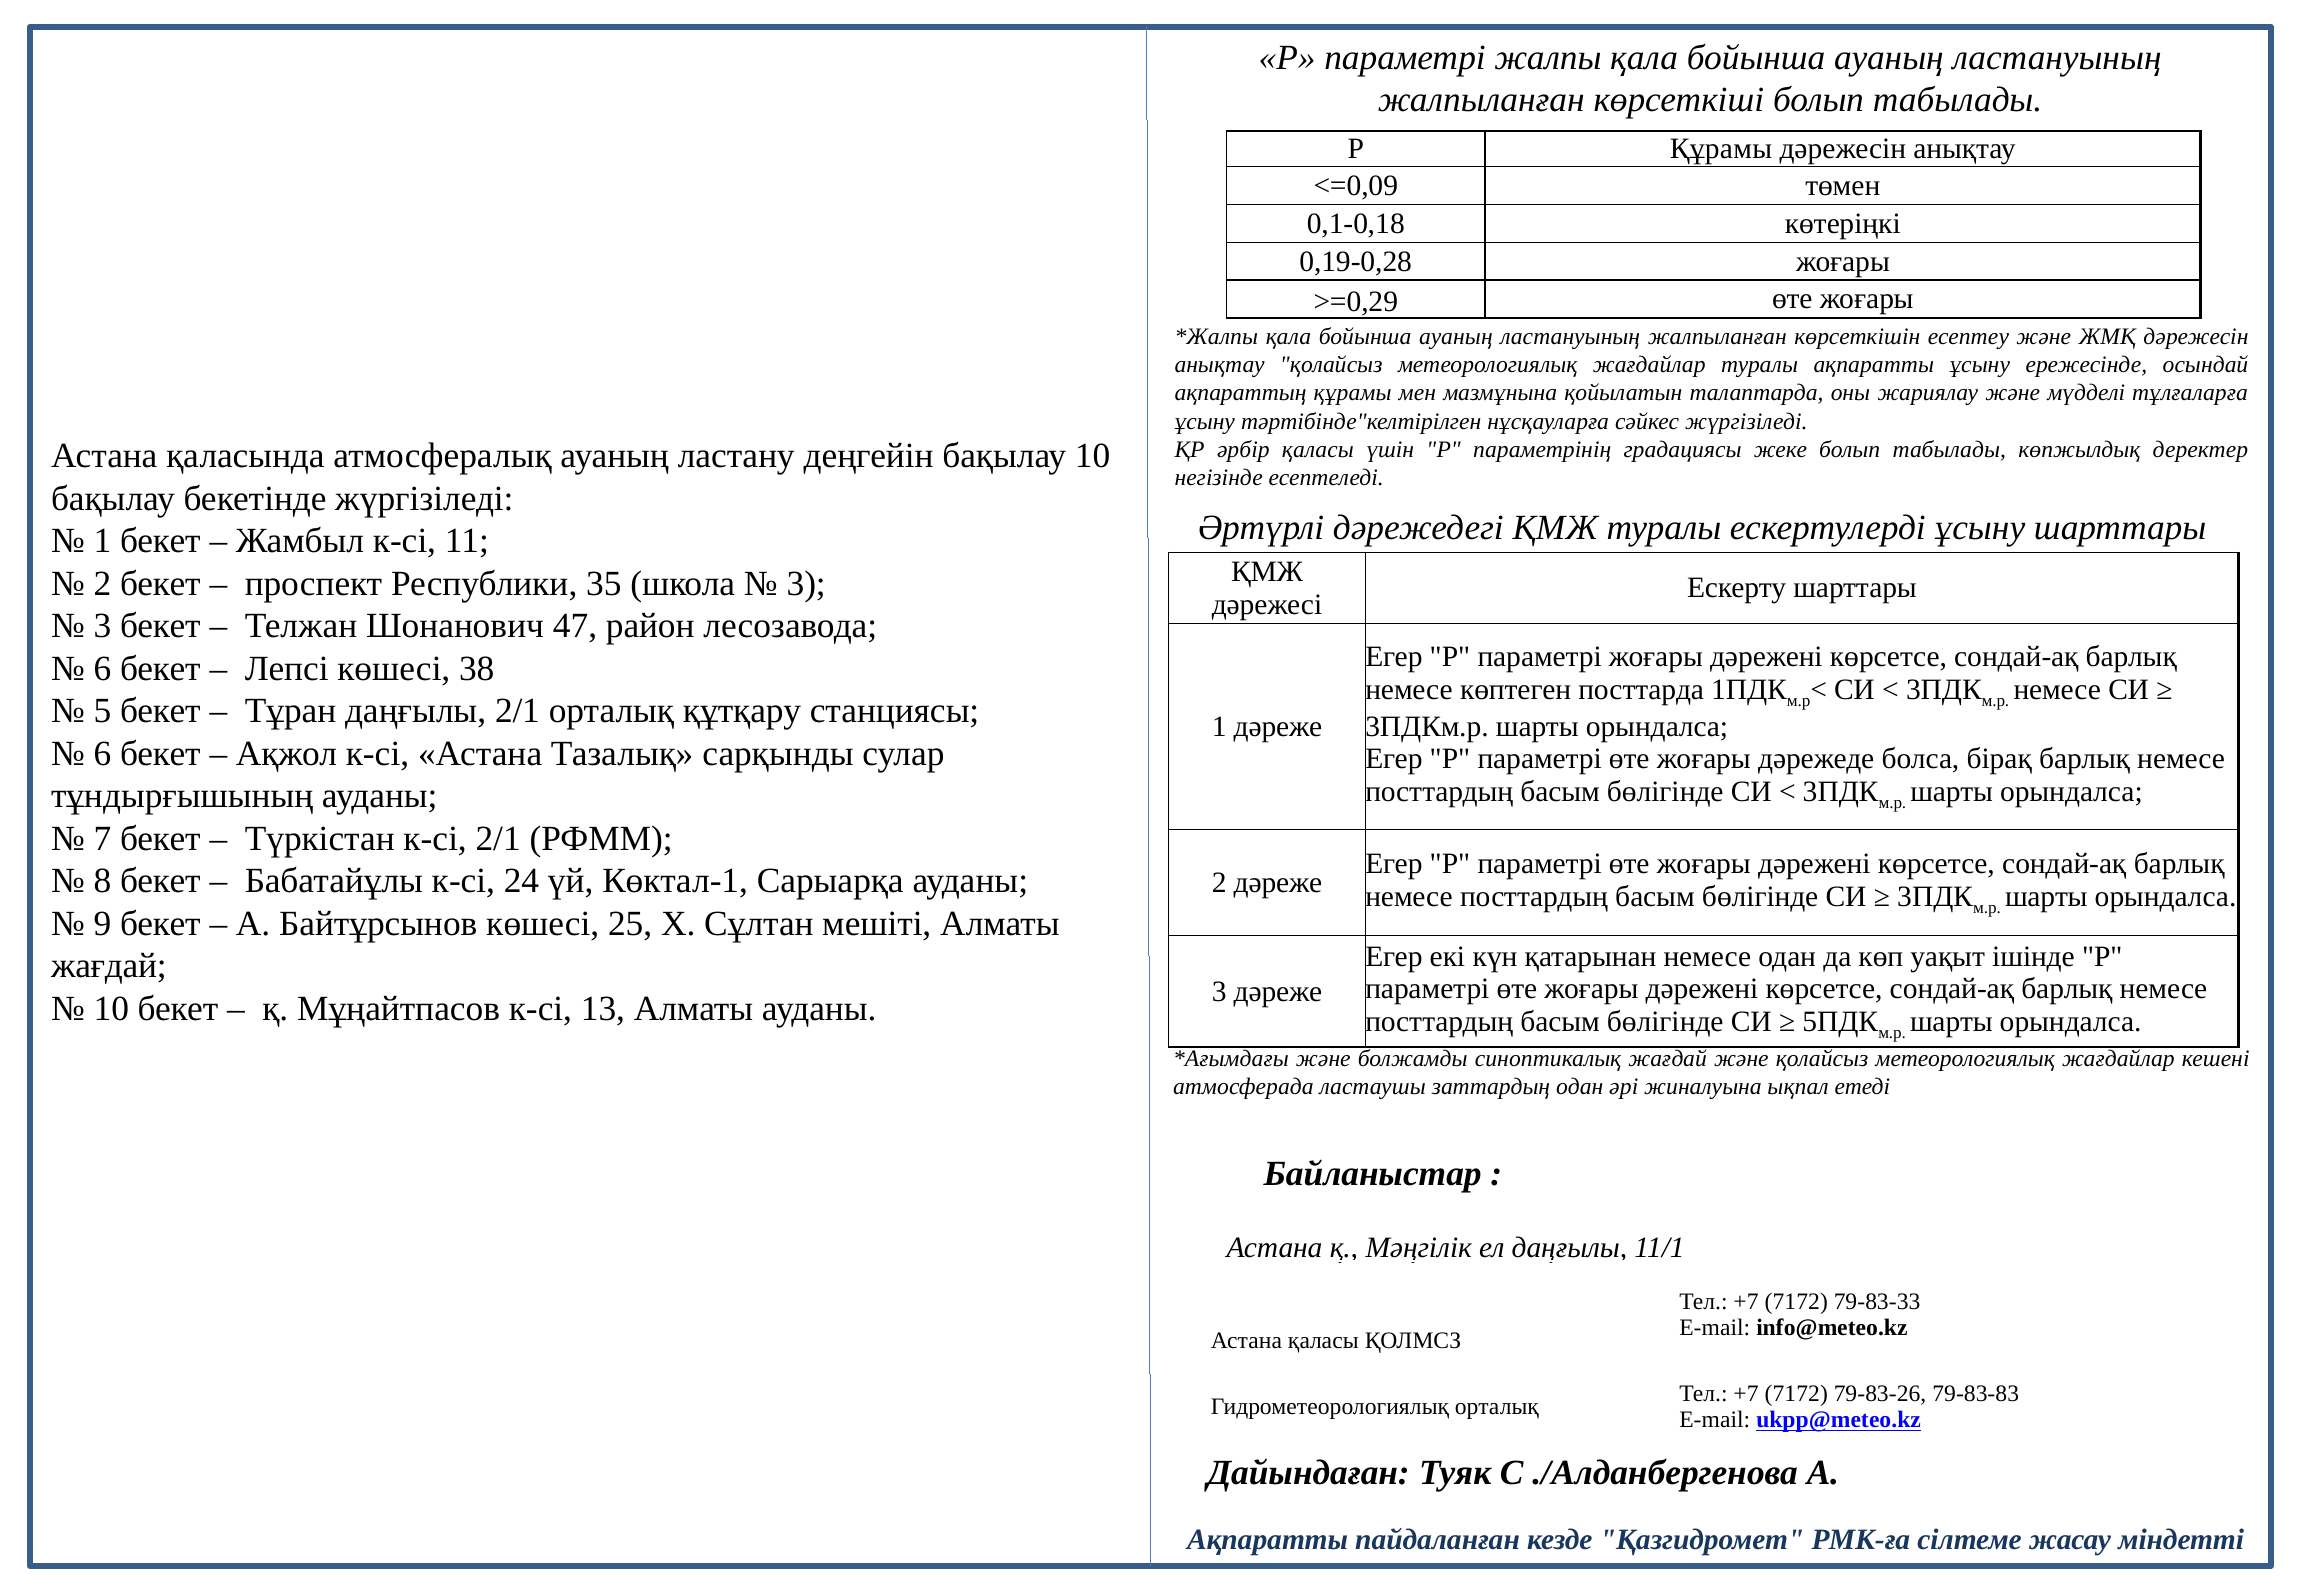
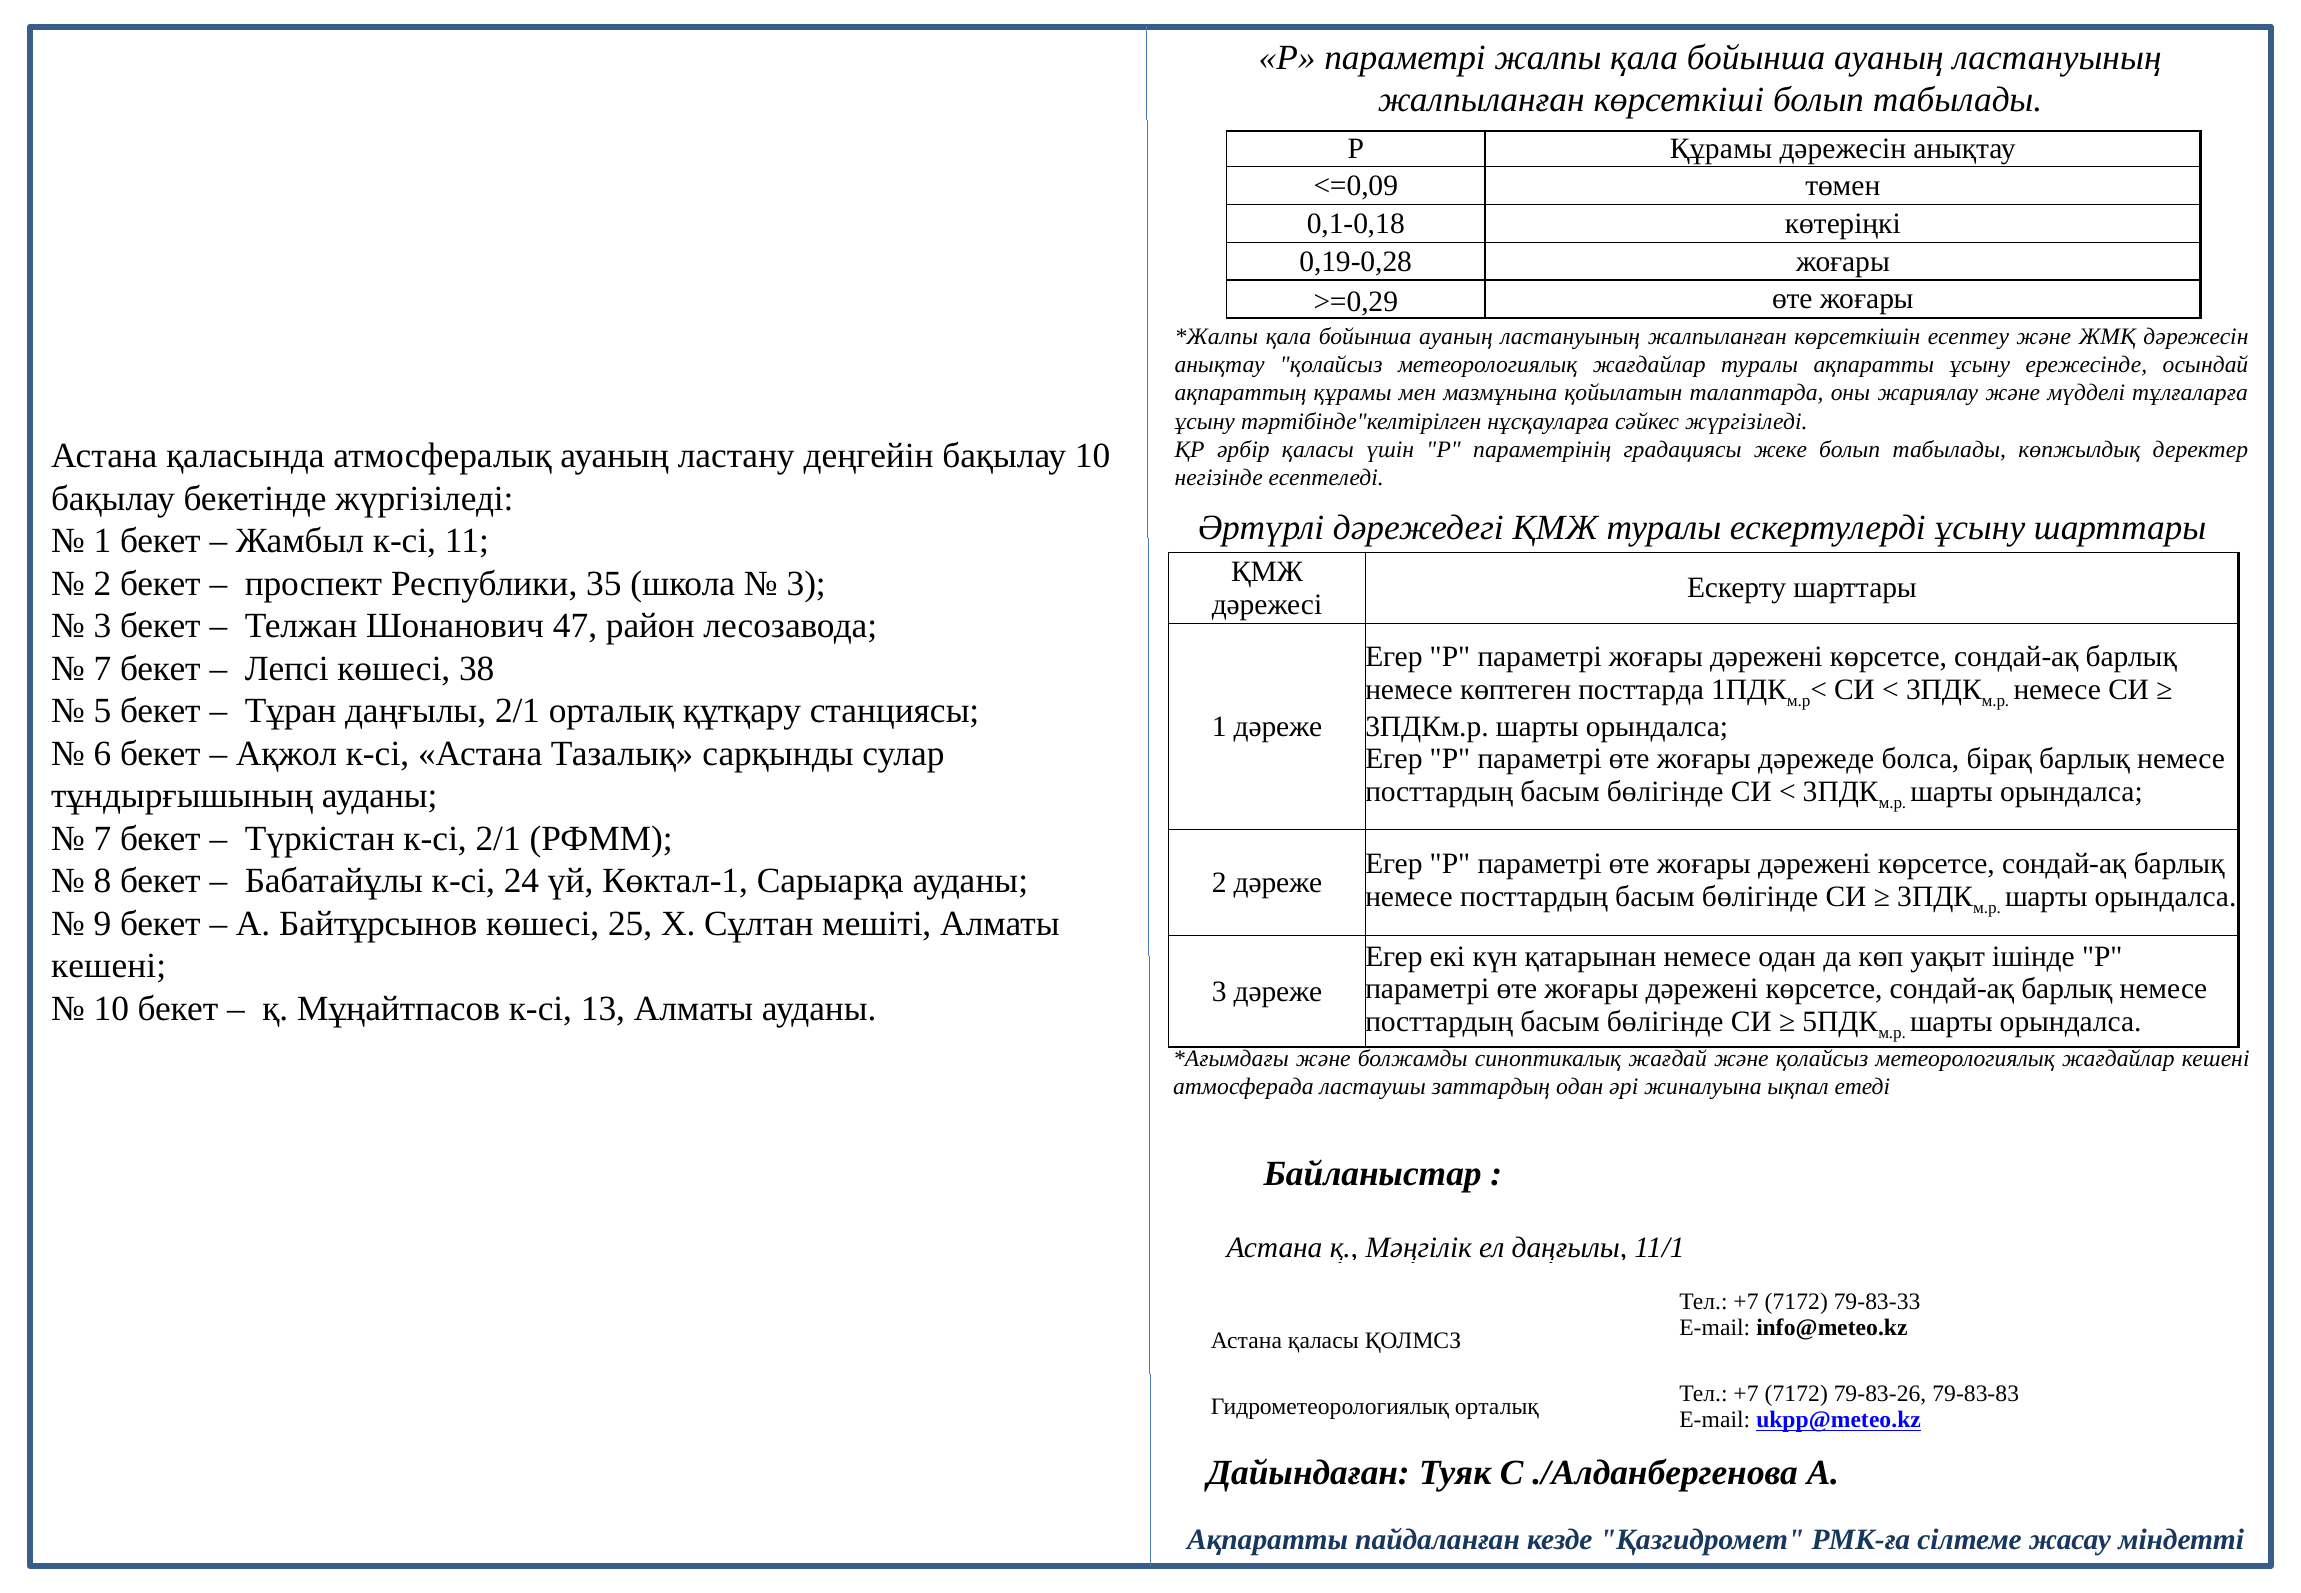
6: 6 -> 7 (102, 669)
жағдай: жағдай -> кешені (109, 966)
